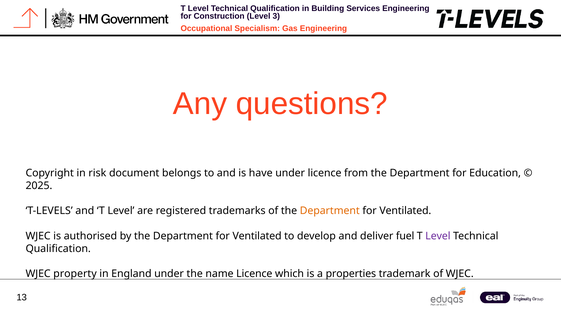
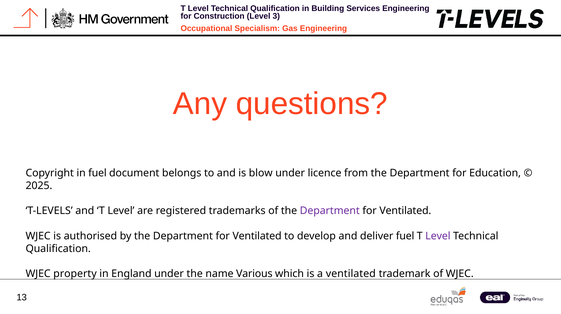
in risk: risk -> fuel (97, 173)
have: have -> blow (261, 173)
Department colour: orange -> purple (330, 211)
name Licence: Licence -> Various (254, 273)
a properties: properties -> ventilated (351, 273)
